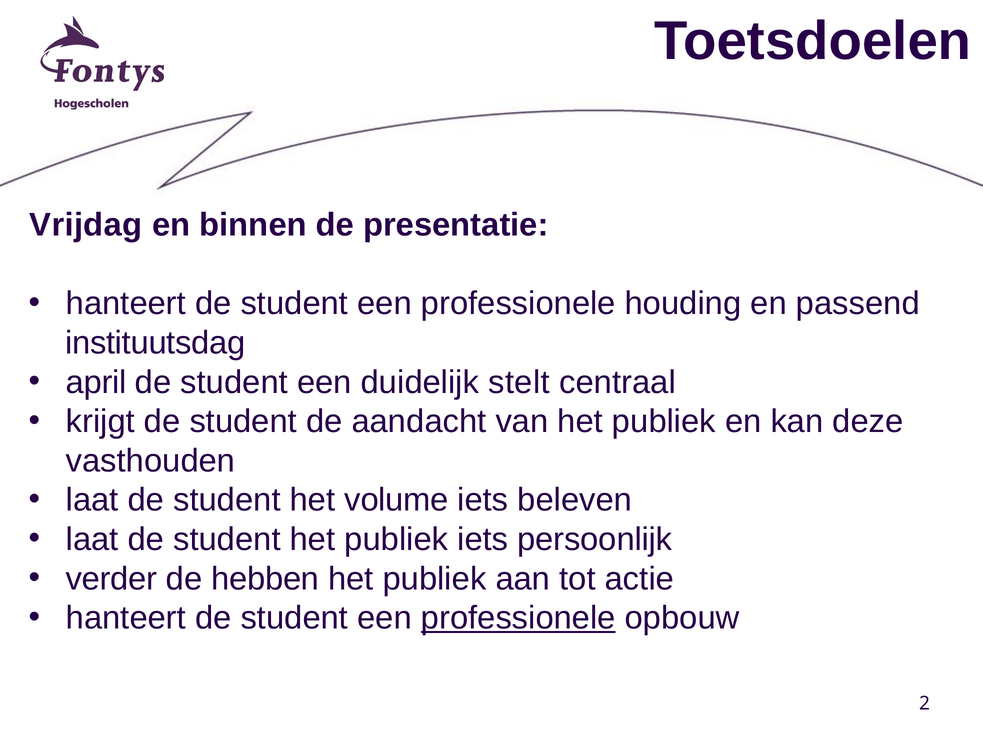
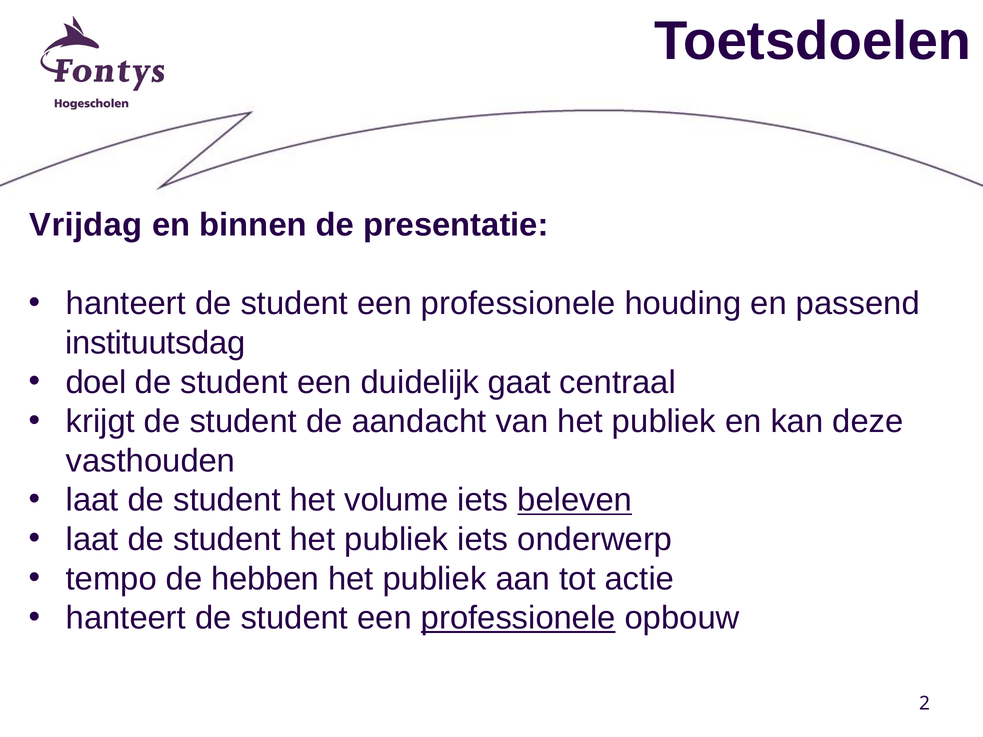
april: april -> doel (96, 382)
stelt: stelt -> gaat (519, 382)
beleven underline: none -> present (575, 500)
persoonlijk: persoonlijk -> onderwerp (595, 540)
verder: verder -> tempo (111, 579)
